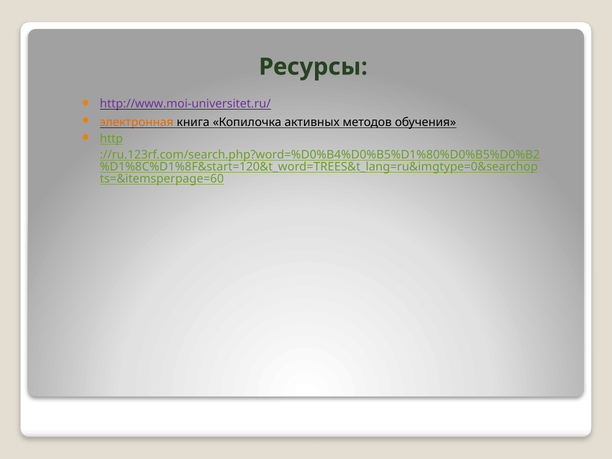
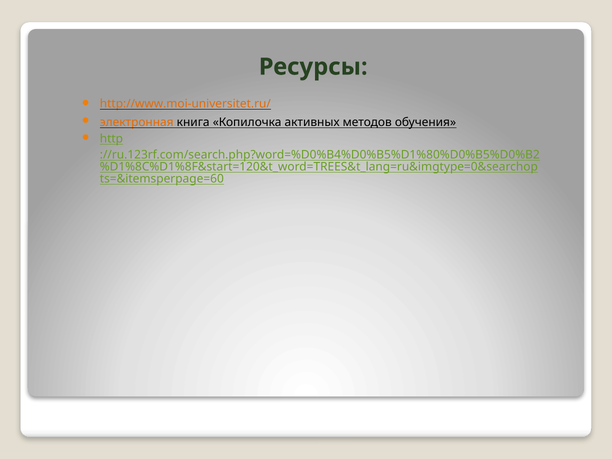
http://www.moi-universitet.ru/ colour: purple -> orange (185, 104)
